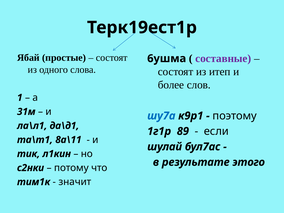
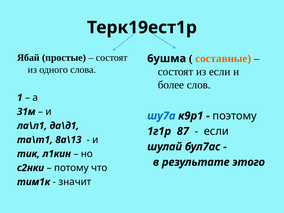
составные colour: purple -> orange (223, 58)
из итеп: итеп -> если (220, 72)
89: 89 -> 87 (183, 131)
8а\11: 8а\11 -> 8а\13 (68, 140)
